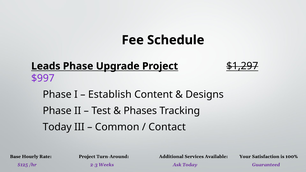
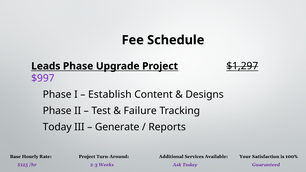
Phases: Phases -> Failure (140, 111)
Common: Common -> Generate (117, 127)
Contact: Contact -> Reports (167, 127)
